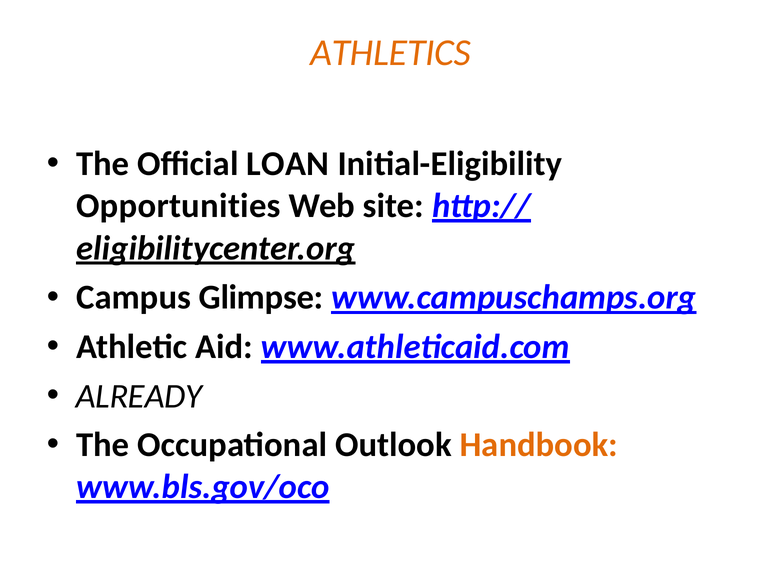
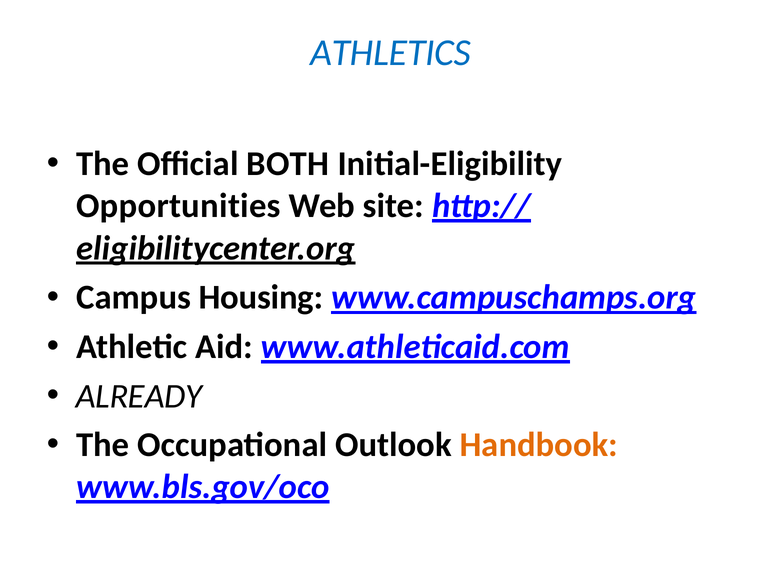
ATHLETICS colour: orange -> blue (391, 53)
LOAN: LOAN -> BOTH (288, 164)
Glimpse: Glimpse -> Housing (261, 297)
